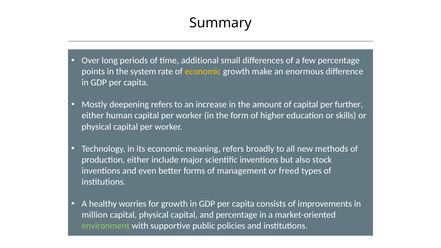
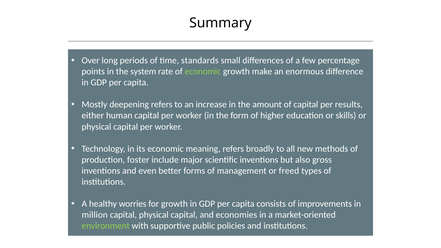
additional: additional -> standards (200, 61)
economic colour: yellow -> light green (203, 72)
further: further -> results (349, 105)
production either: either -> foster (138, 160)
stock: stock -> gross (322, 160)
and percentage: percentage -> economies (236, 215)
